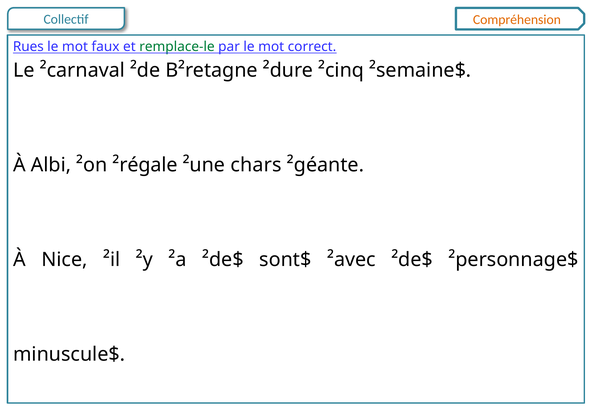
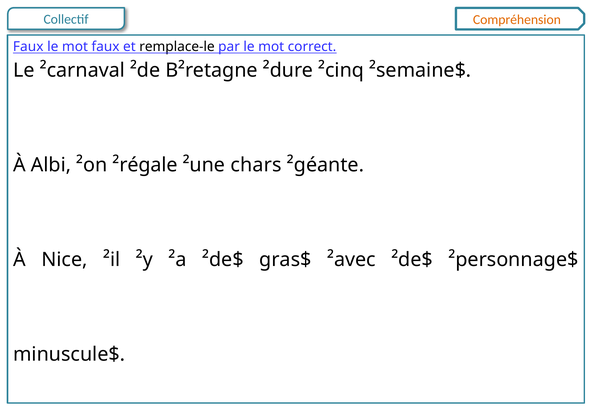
Rues: Rues -> Faux (28, 47)
remplace-le colour: green -> black (177, 47)
sont$: sont$ -> gras$ (285, 260)
